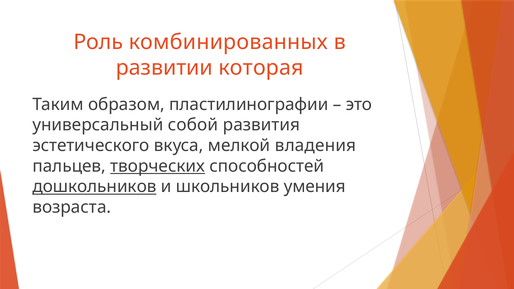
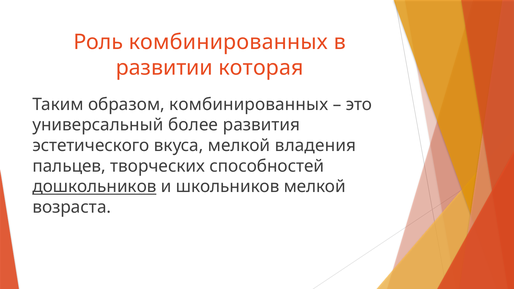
образом пластилинографии: пластилинографии -> комбинированных (249, 105)
собой: собой -> более (193, 125)
творческих underline: present -> none (158, 166)
школьников умения: умения -> мелкой (315, 187)
